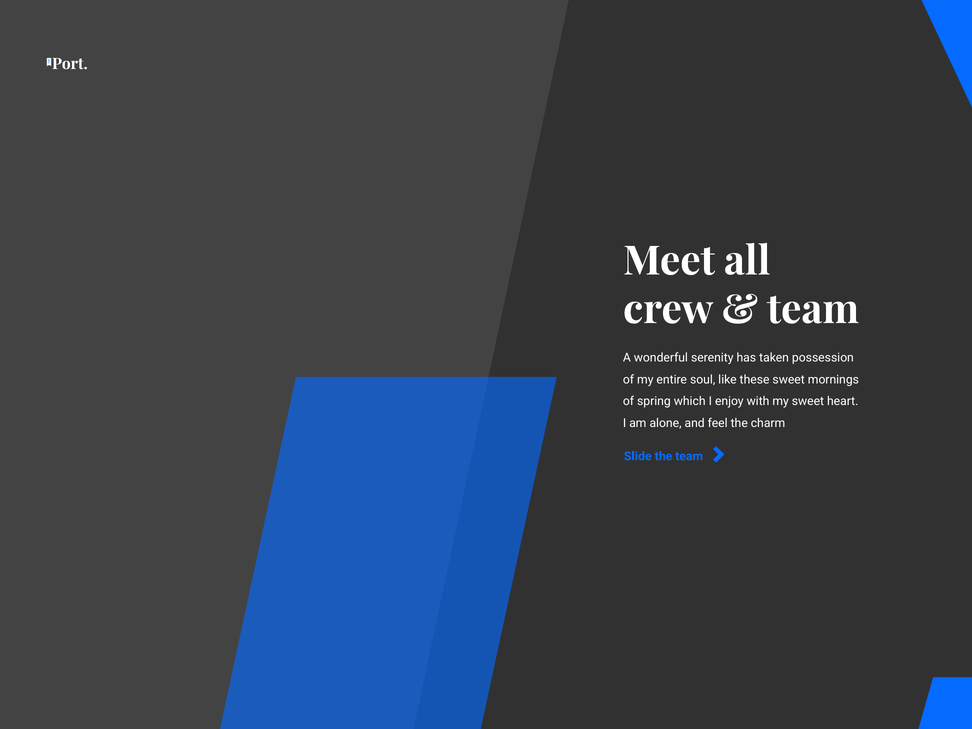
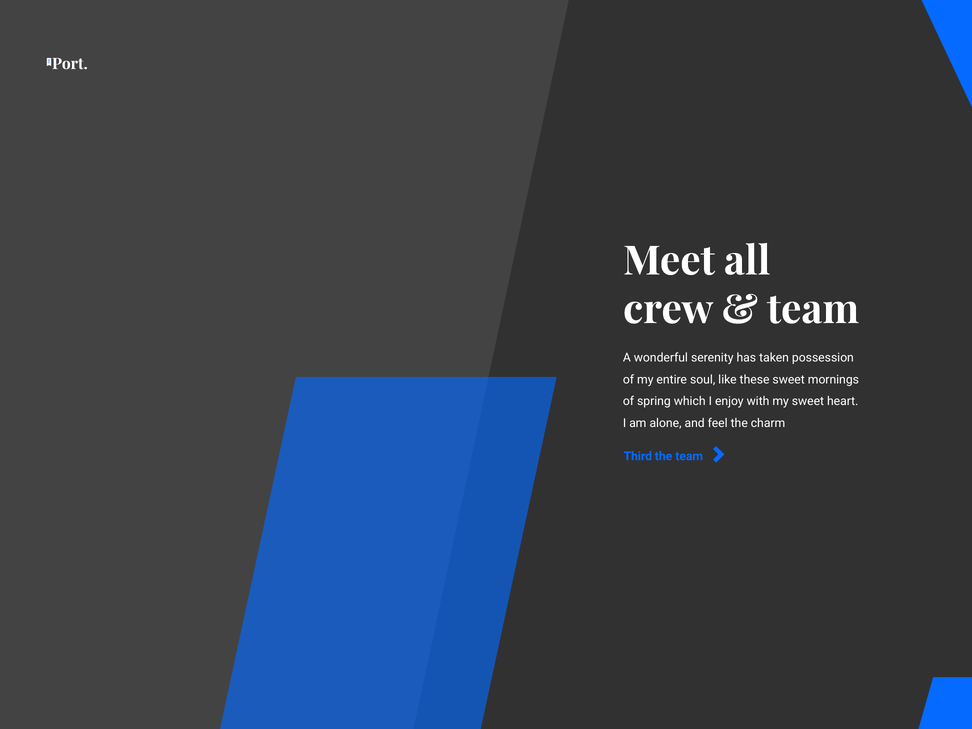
Slide: Slide -> Third (638, 456)
